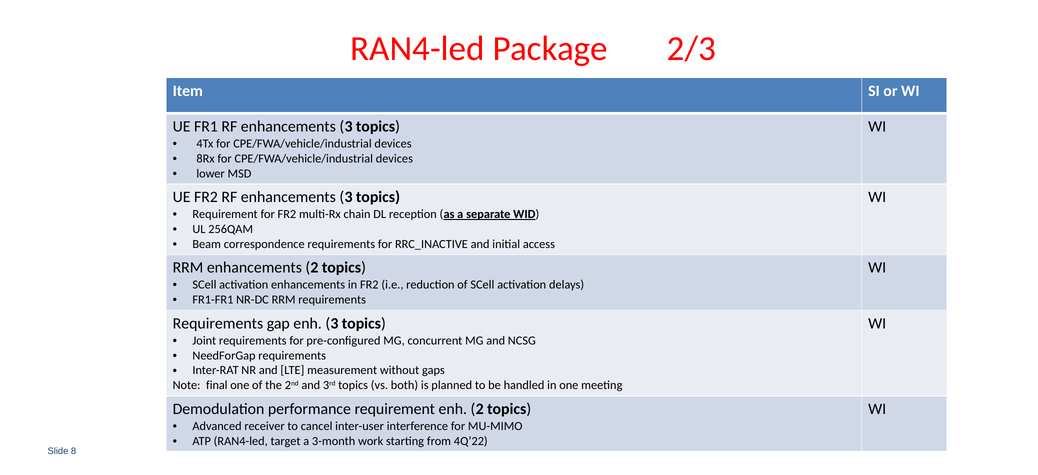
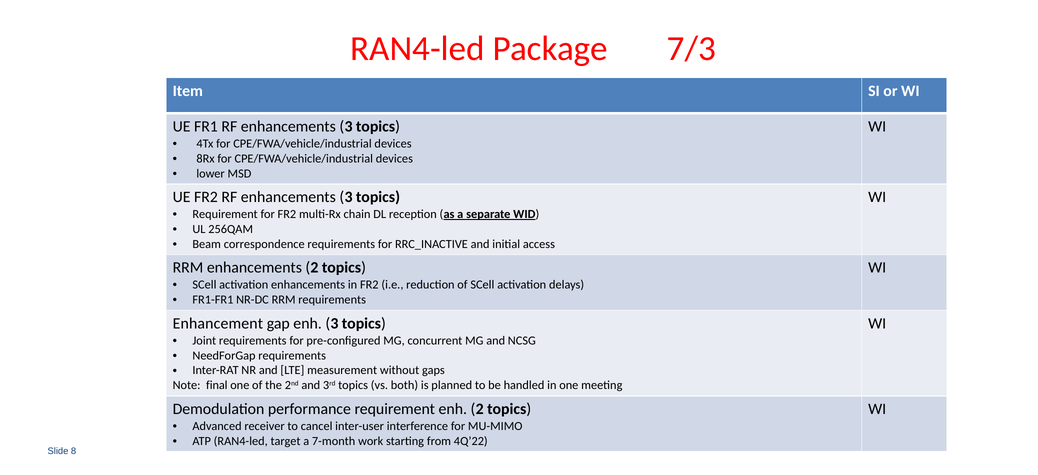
2/3: 2/3 -> 7/3 (691, 48)
Requirements: Requirements -> Enhancement (218, 323)
3-month: 3-month -> 7-month (334, 441)
